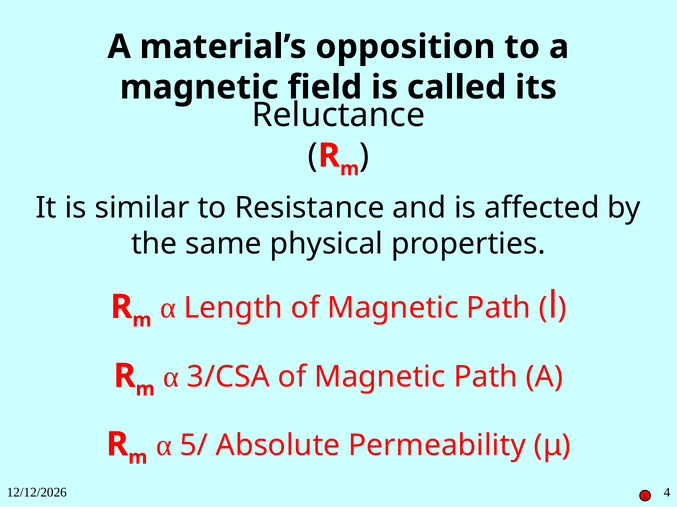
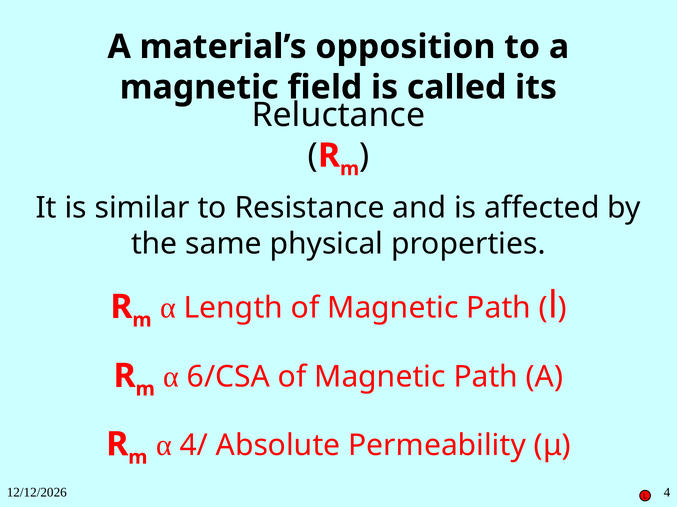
3/CSA: 3/CSA -> 6/CSA (228, 378)
5/: 5/ -> 4/ (194, 446)
